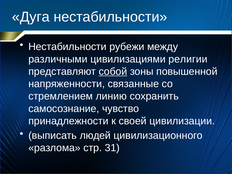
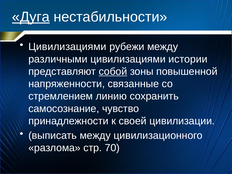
Дуга underline: none -> present (31, 17)
Нестабильности: Нестабильности -> Цивилизациями (67, 47)
религии: религии -> истории (188, 59)
выписать людей: людей -> между (95, 135)
31: 31 -> 70 (112, 148)
